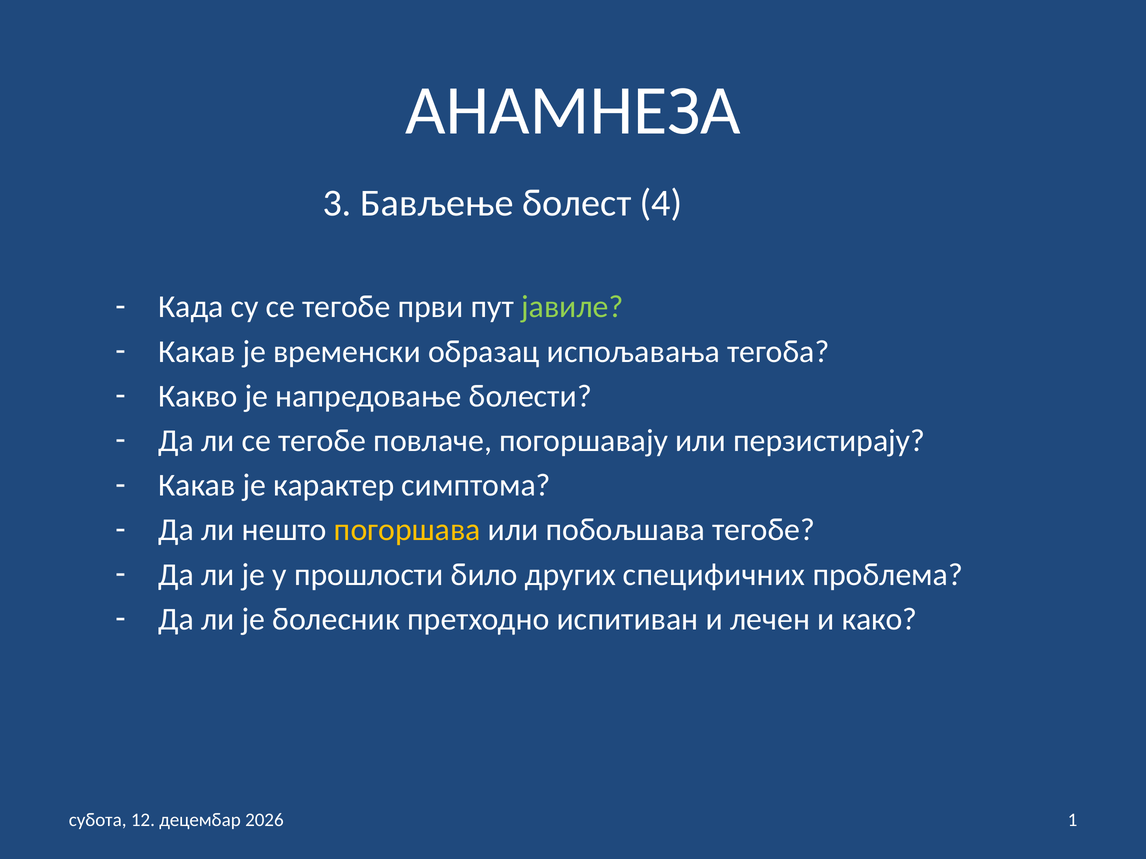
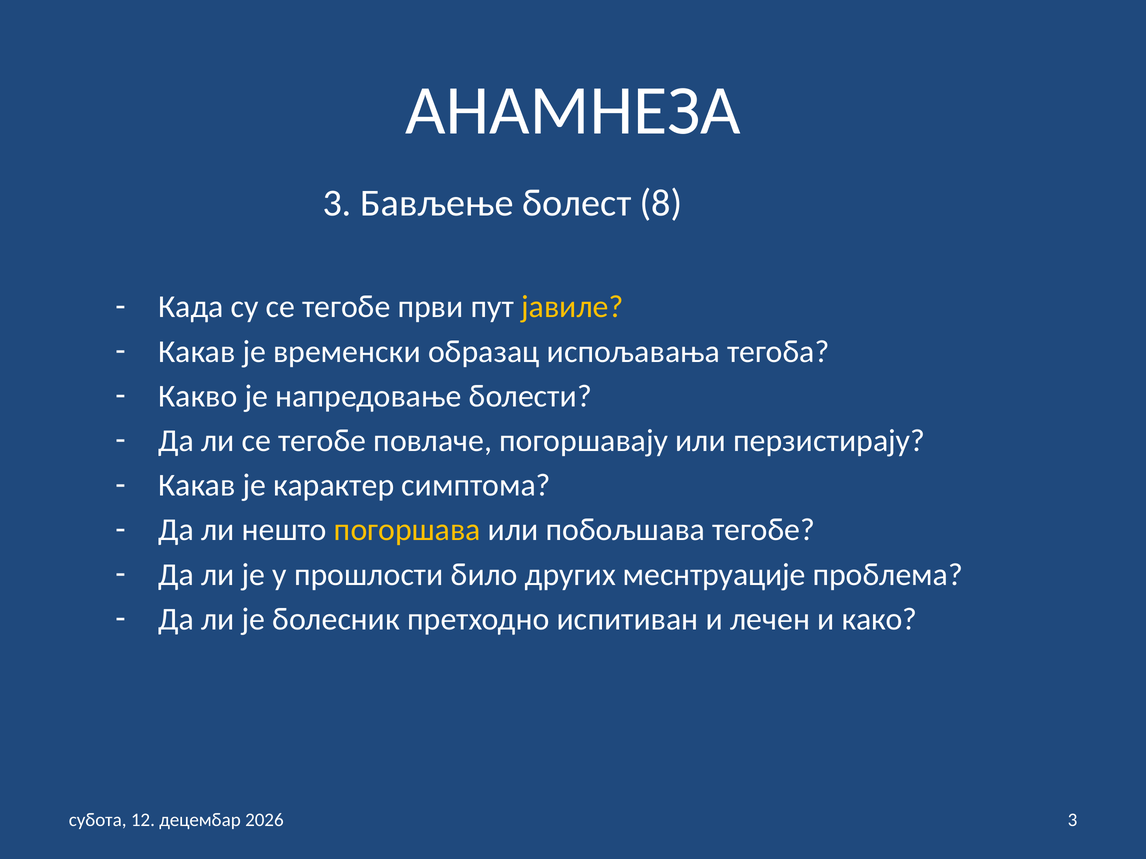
4: 4 -> 8 (661, 203)
јавиле colour: light green -> yellow (572, 307)
специфичних: специфичних -> меснтруације (714, 575)
1: 1 -> 3 (1073, 821)
